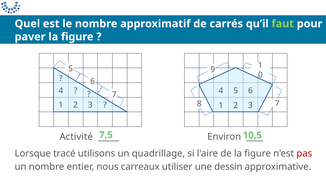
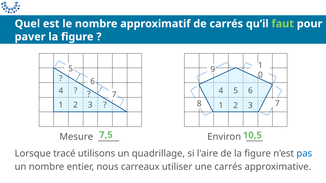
Activité: Activité -> Mesure (76, 137)
pas colour: red -> blue (304, 154)
une dessin: dessin -> carrés (228, 167)
